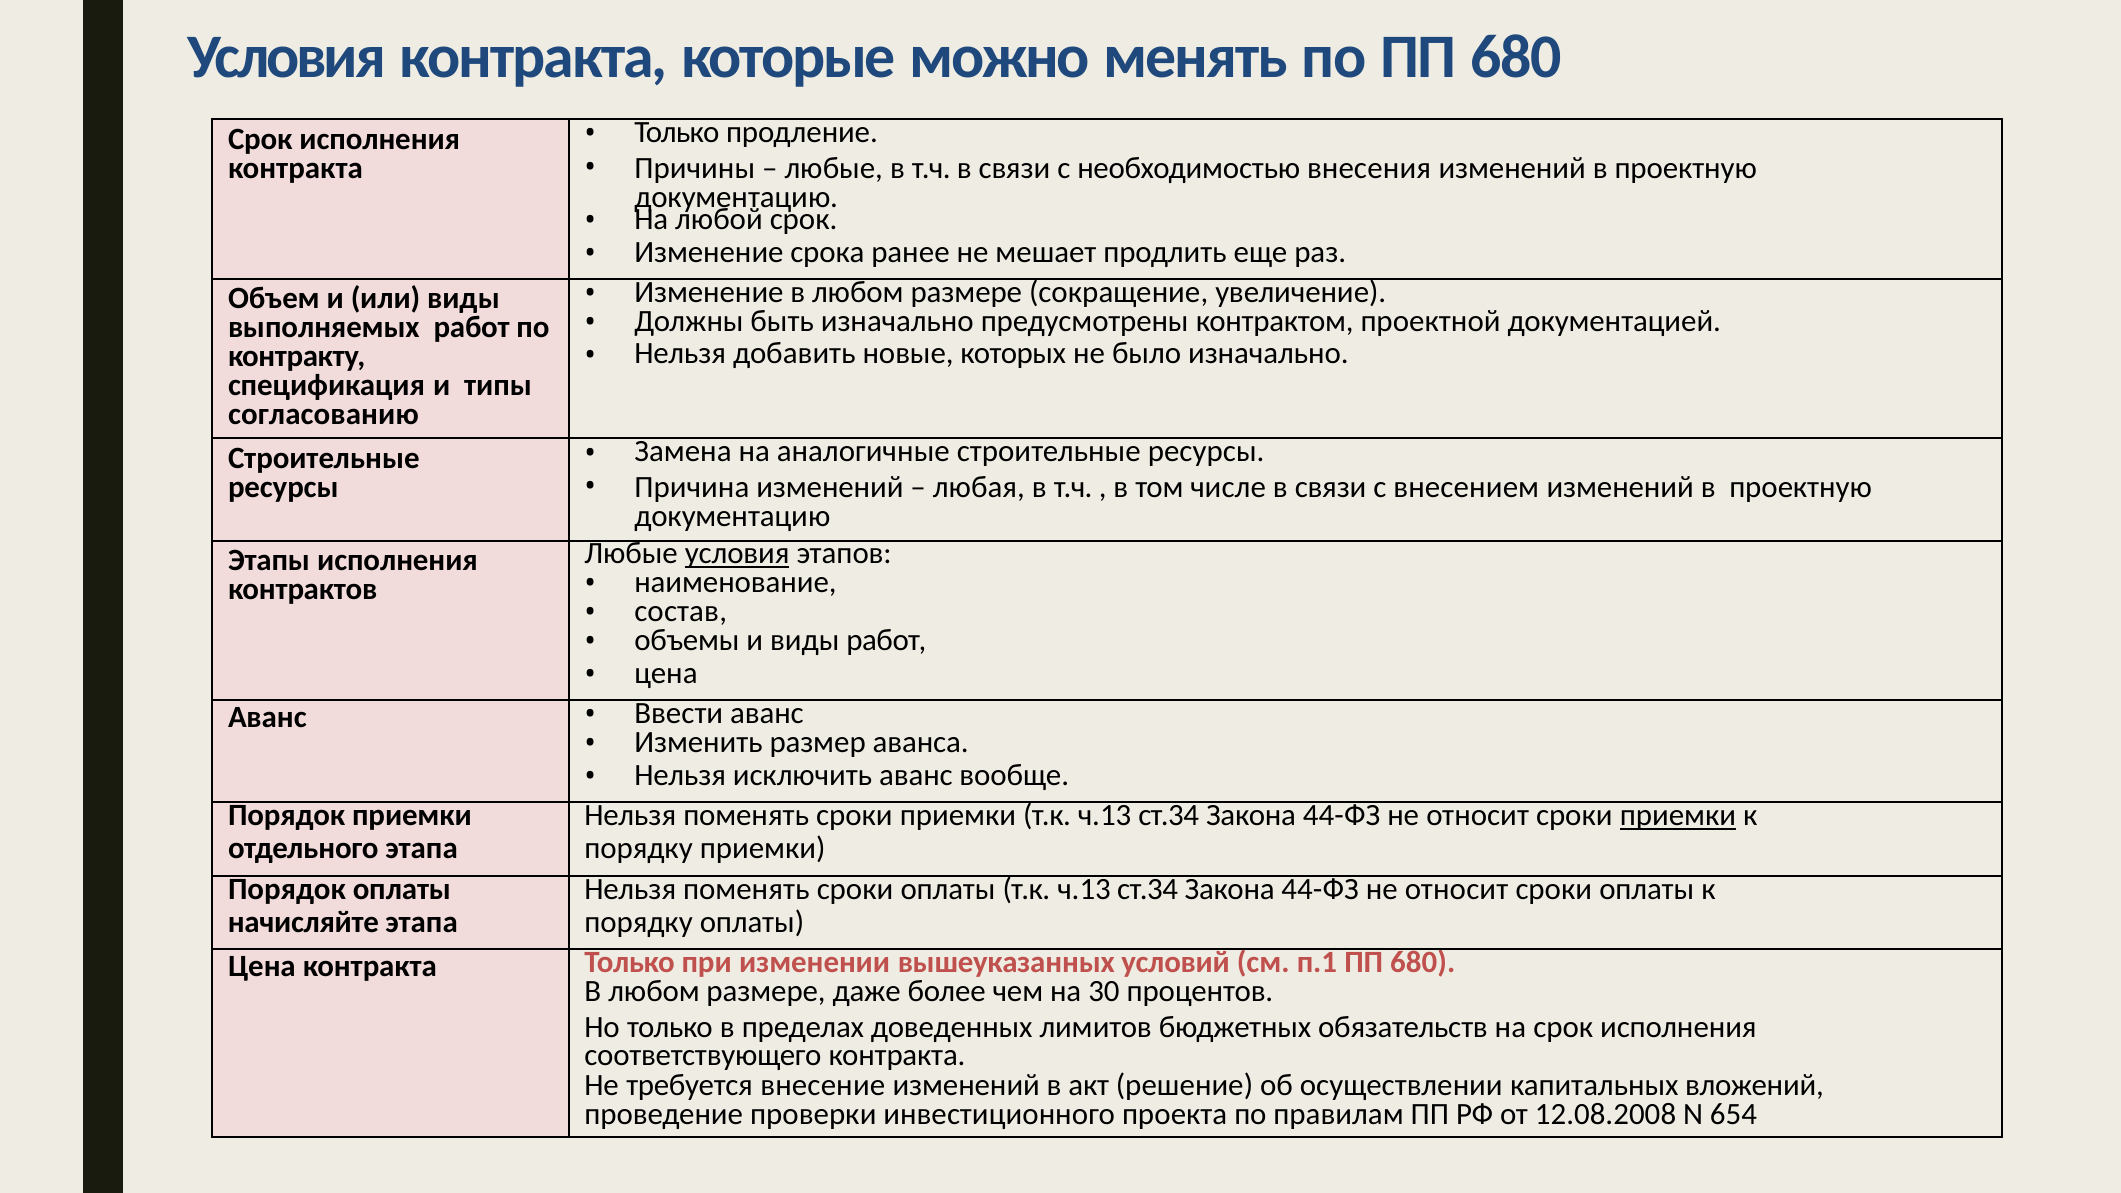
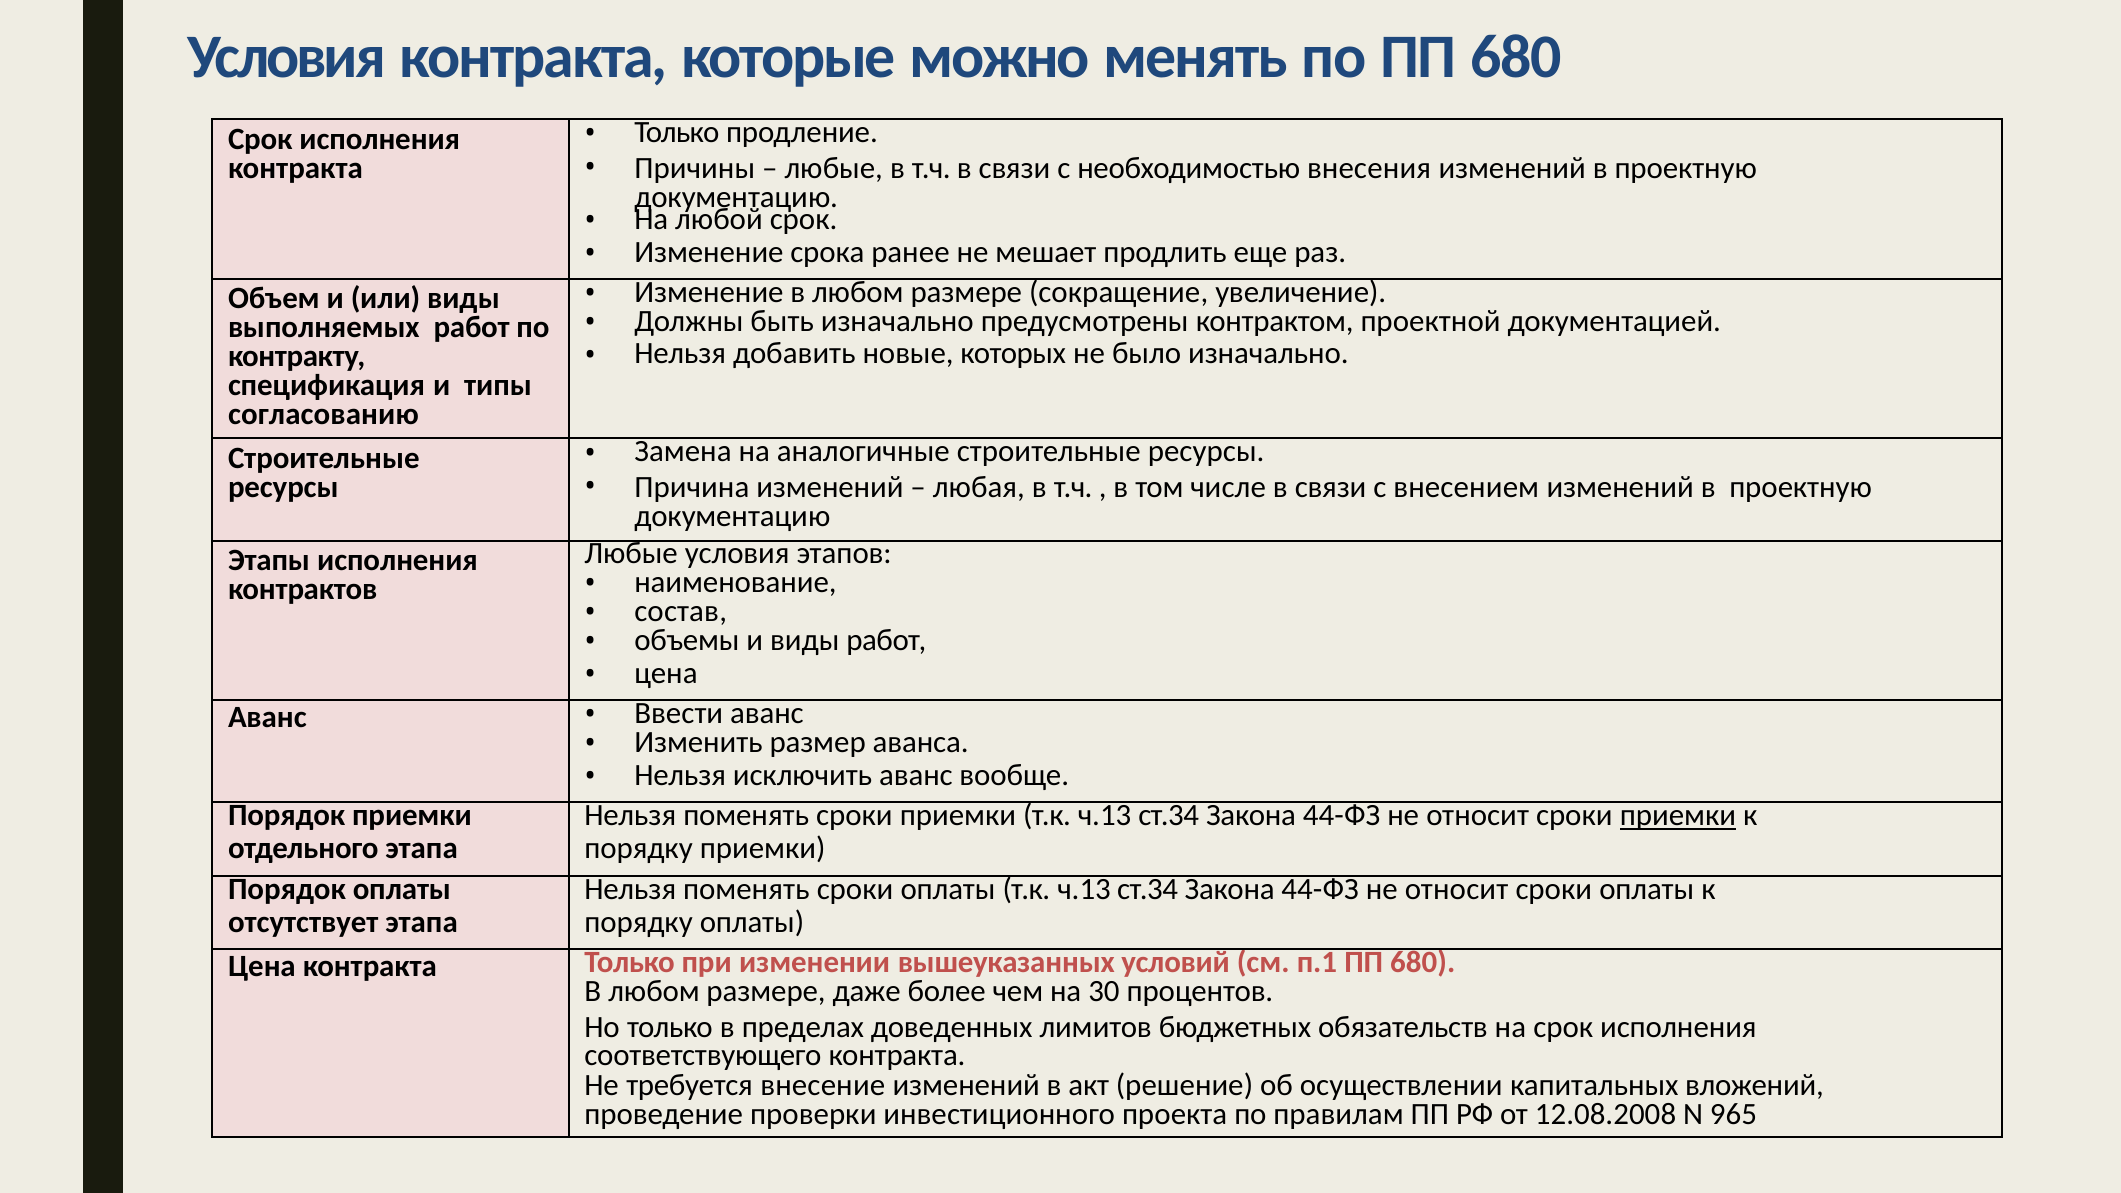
условия underline: present -> none (737, 554)
начисляйте: начисляйте -> отсутствует (303, 922)
654: 654 -> 965 (1734, 1114)
